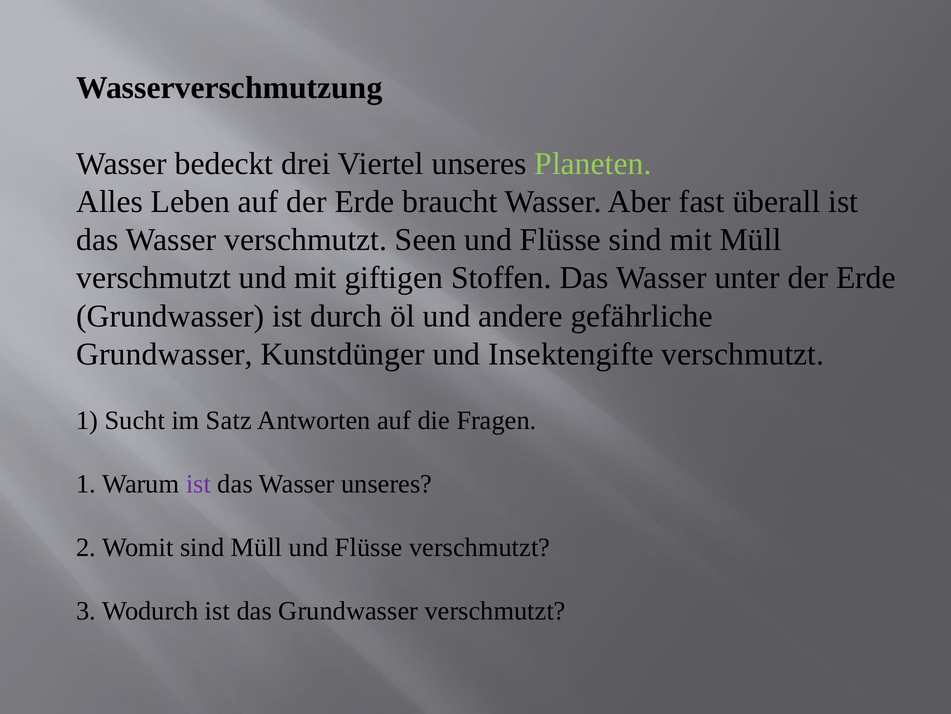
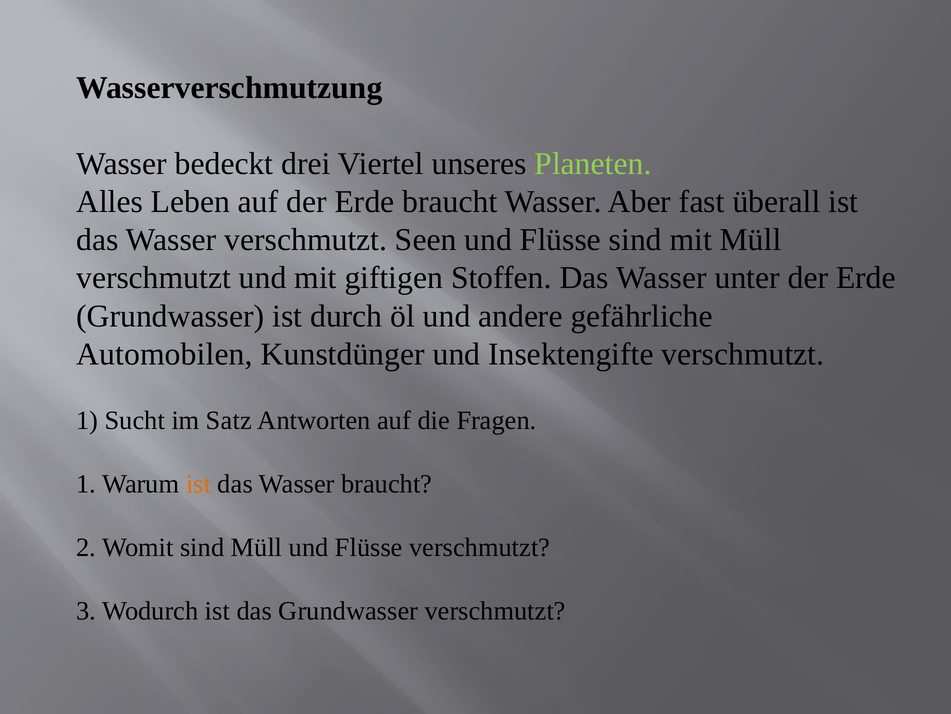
Grundwasser: Grundwasser -> Automobilen (165, 354)
ist colour: purple -> orange (198, 484)
Wasser unseres: unseres -> braucht (387, 484)
